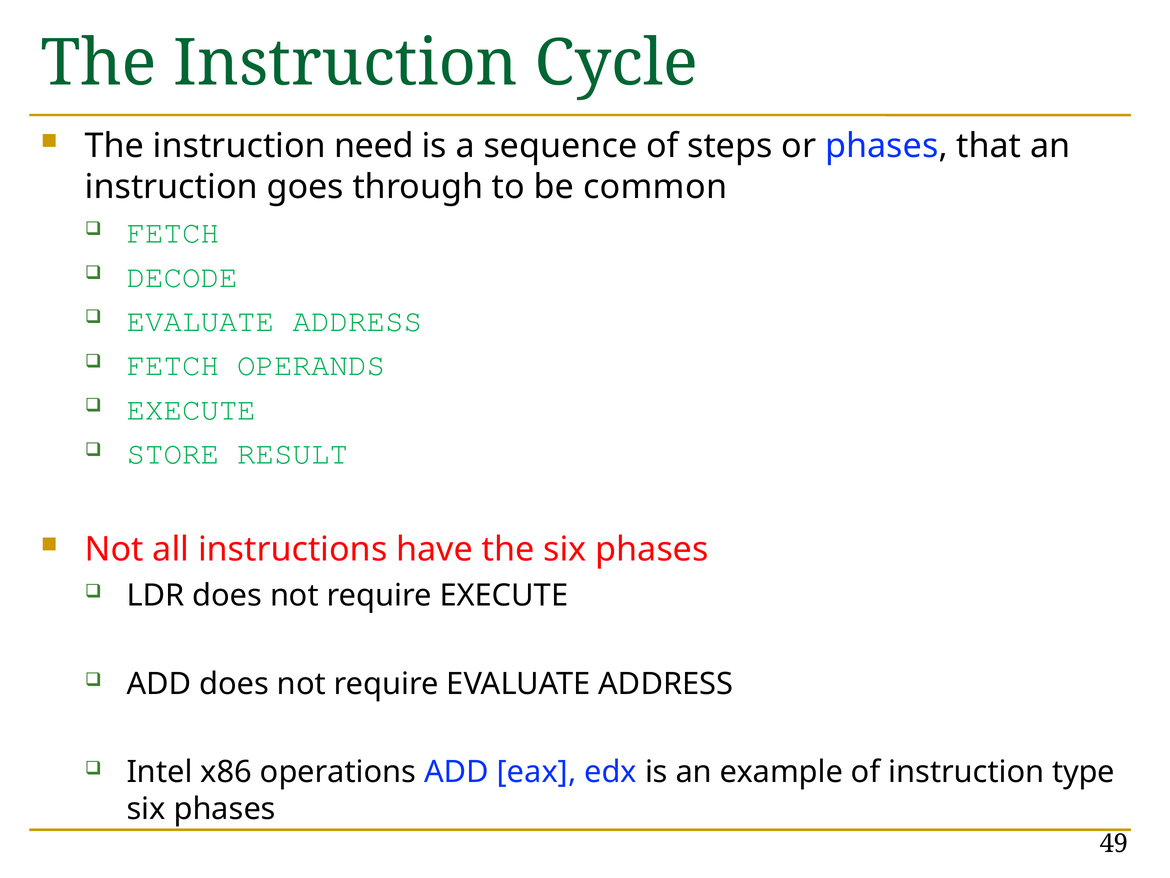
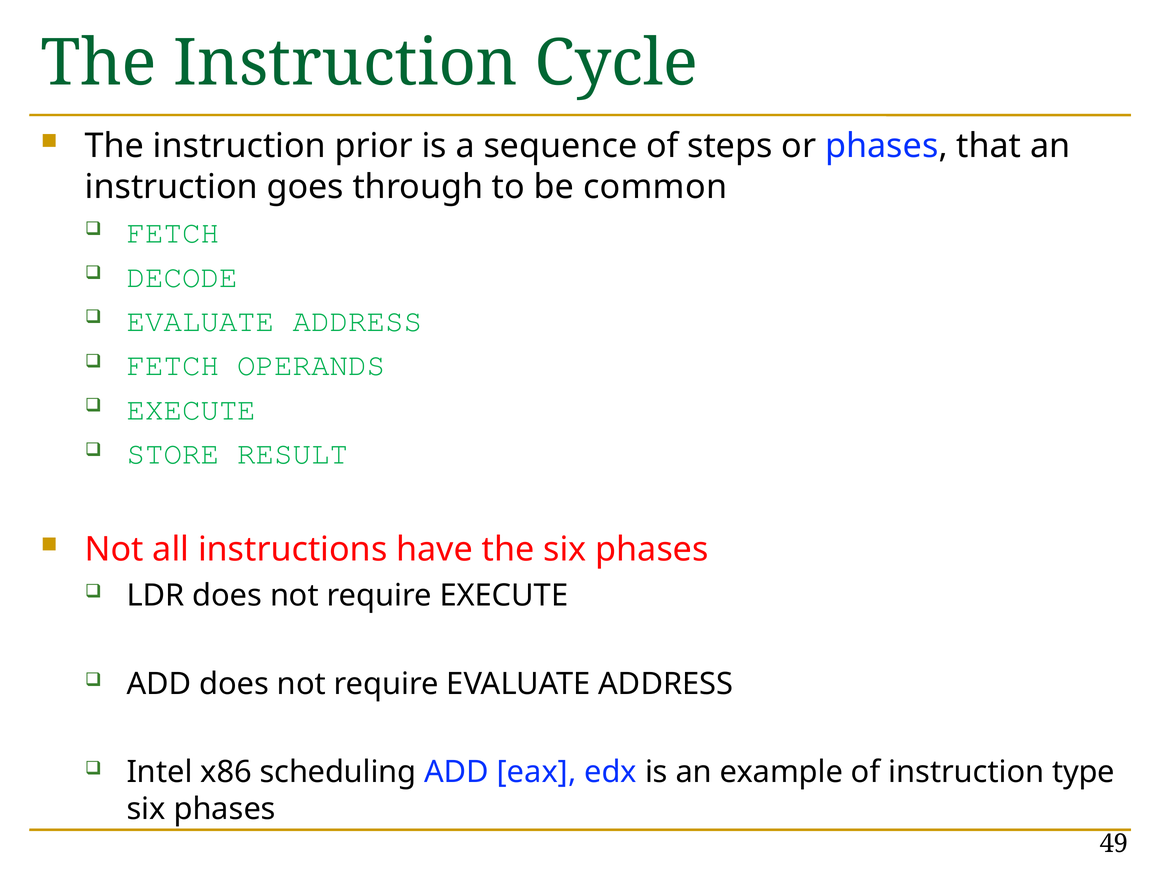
need: need -> prior (374, 146)
operations: operations -> scheduling (338, 772)
